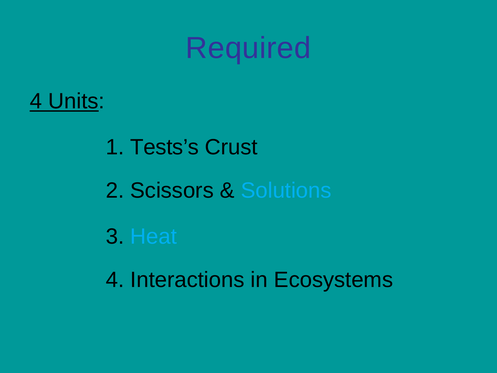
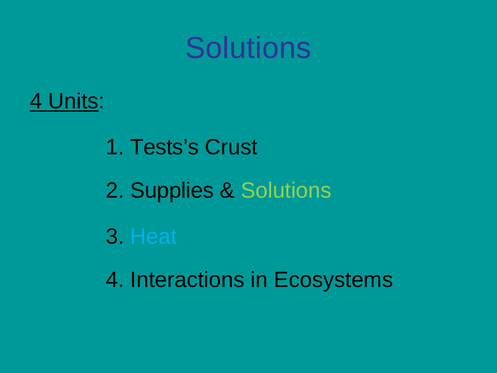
Required: Required -> Solutions (248, 48)
Scissors: Scissors -> Supplies (172, 190)
Solutions colour: light blue -> light green (286, 190)
